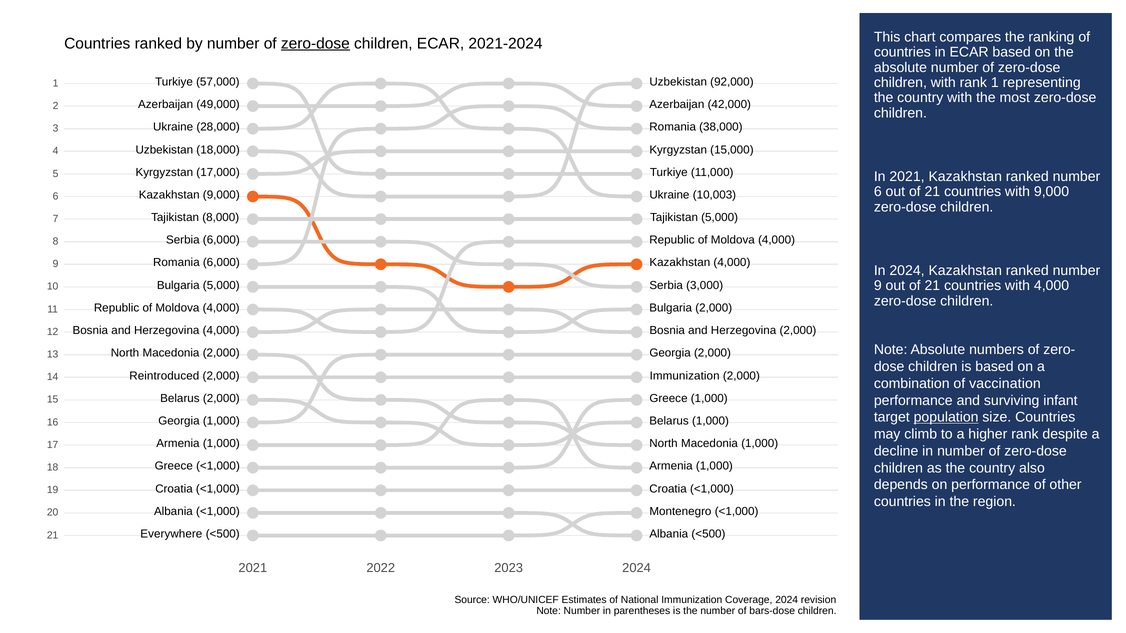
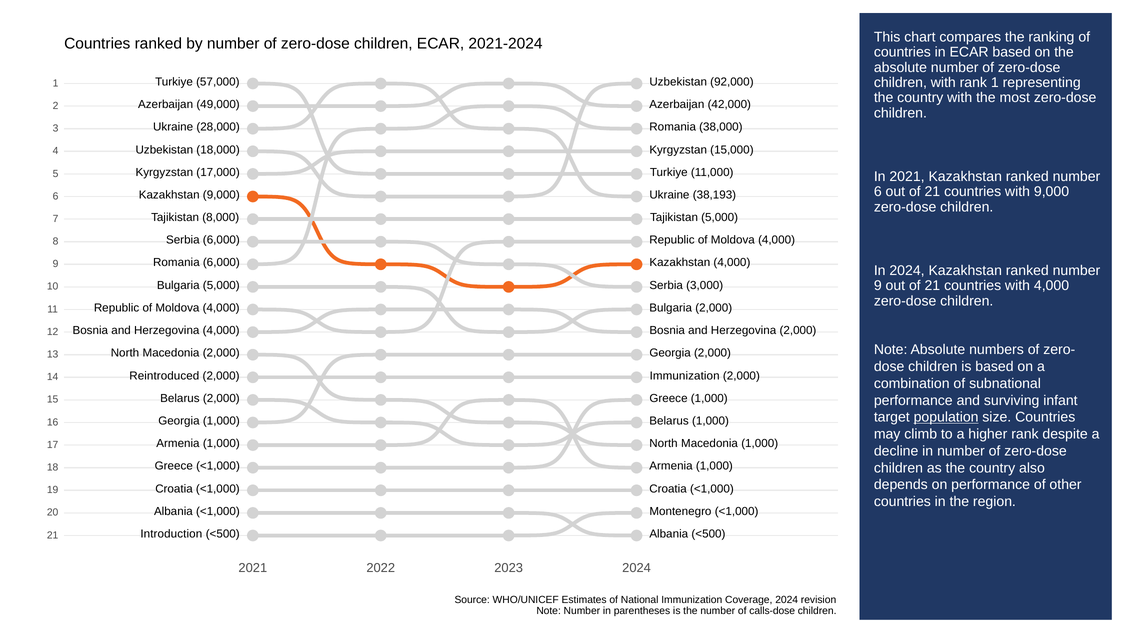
zero-dose underline: present -> none (315, 44)
10,003: 10,003 -> 38,193 (714, 195)
vaccination: vaccination -> subnational (1005, 384)
Everywhere: Everywhere -> Introduction (171, 534)
bars-dose: bars-dose -> calls-dose (772, 611)
